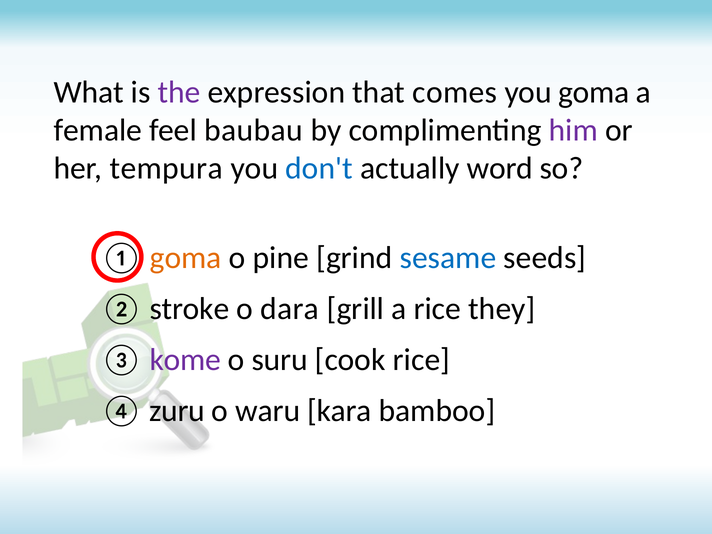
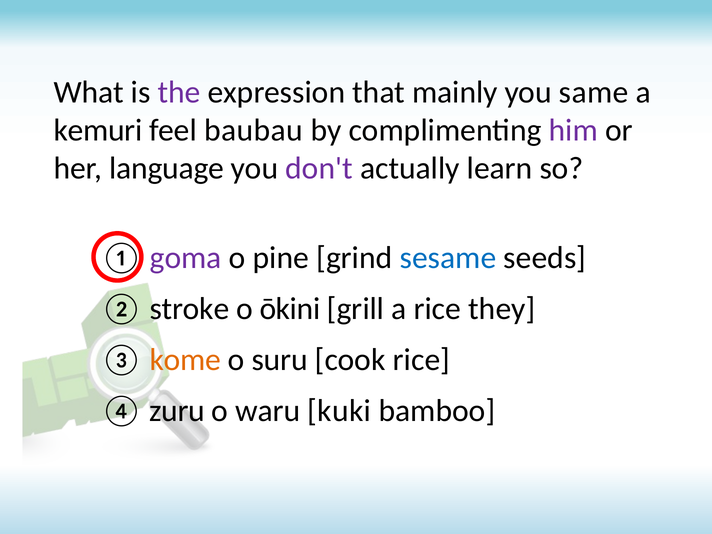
comes: comes -> mainly (455, 92)
you goma: goma -> same (594, 92)
female: female -> kemuri (98, 130)
tempura: tempura -> language (167, 168)
don't colour: blue -> purple (319, 168)
word: word -> learn (500, 168)
goma colour: orange -> purple (186, 258)
dara: dara -> ōkini (290, 309)
kome colour: purple -> orange (185, 360)
kara: kara -> kuki (339, 411)
